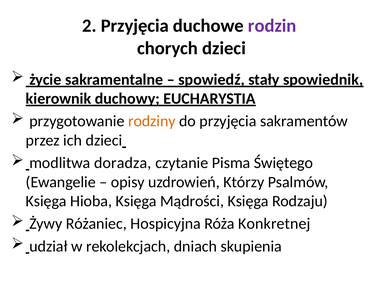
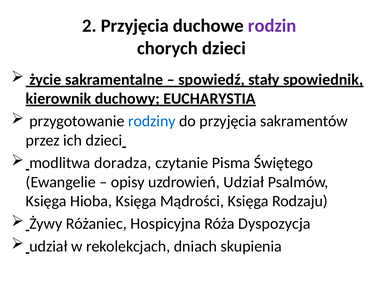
rodziny colour: orange -> blue (152, 121)
uzdrowień Którzy: Którzy -> Udział (244, 182)
Konkretnej: Konkretnej -> Dyspozycja (274, 224)
